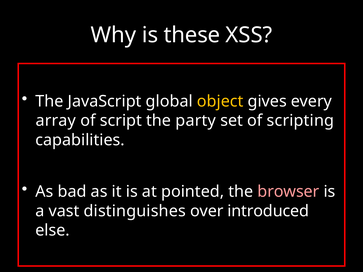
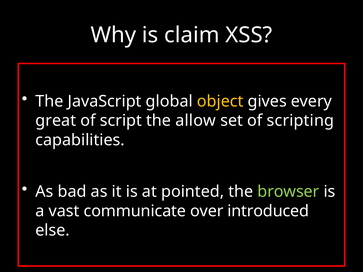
these: these -> claim (192, 35)
array: array -> great (56, 121)
party: party -> allow (196, 121)
browser colour: pink -> light green (288, 192)
distinguishes: distinguishes -> communicate (135, 211)
